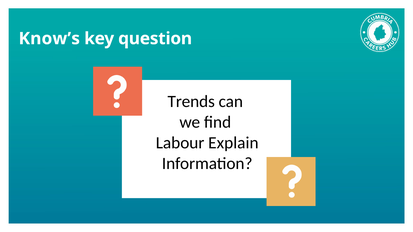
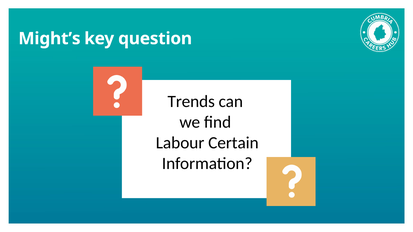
Know’s: Know’s -> Might’s (49, 39)
Explain: Explain -> Certain (233, 143)
